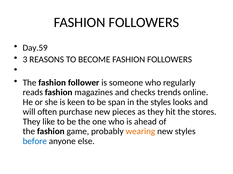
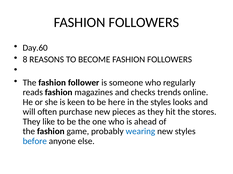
Day.59: Day.59 -> Day.60 (35, 48)
3: 3 -> 8 (25, 60)
span: span -> here (117, 103)
wearing colour: orange -> blue (140, 132)
